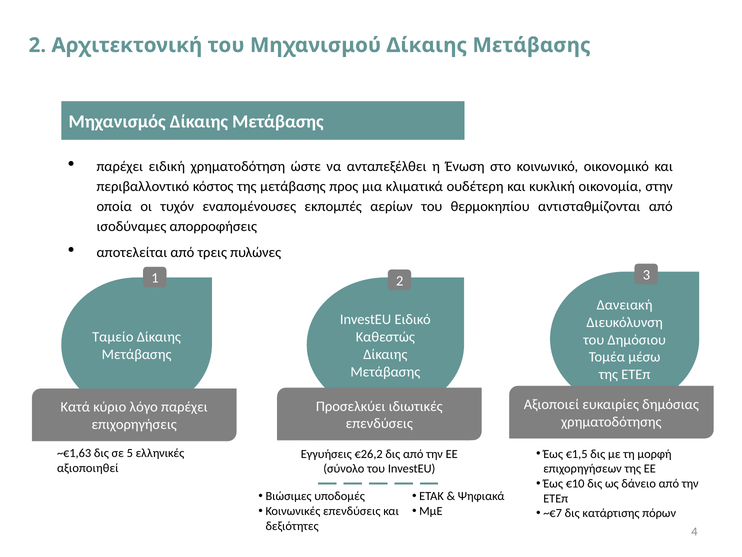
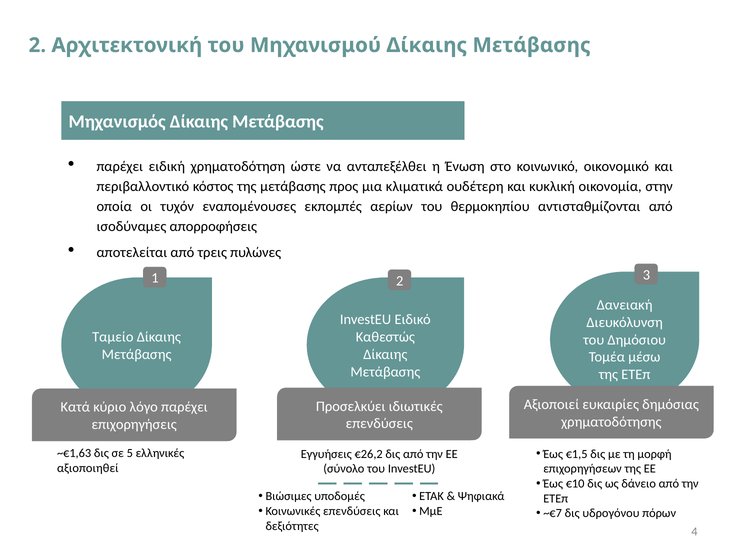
κατάρτισης: κατάρτισης -> υδρογόνου (611, 513)
